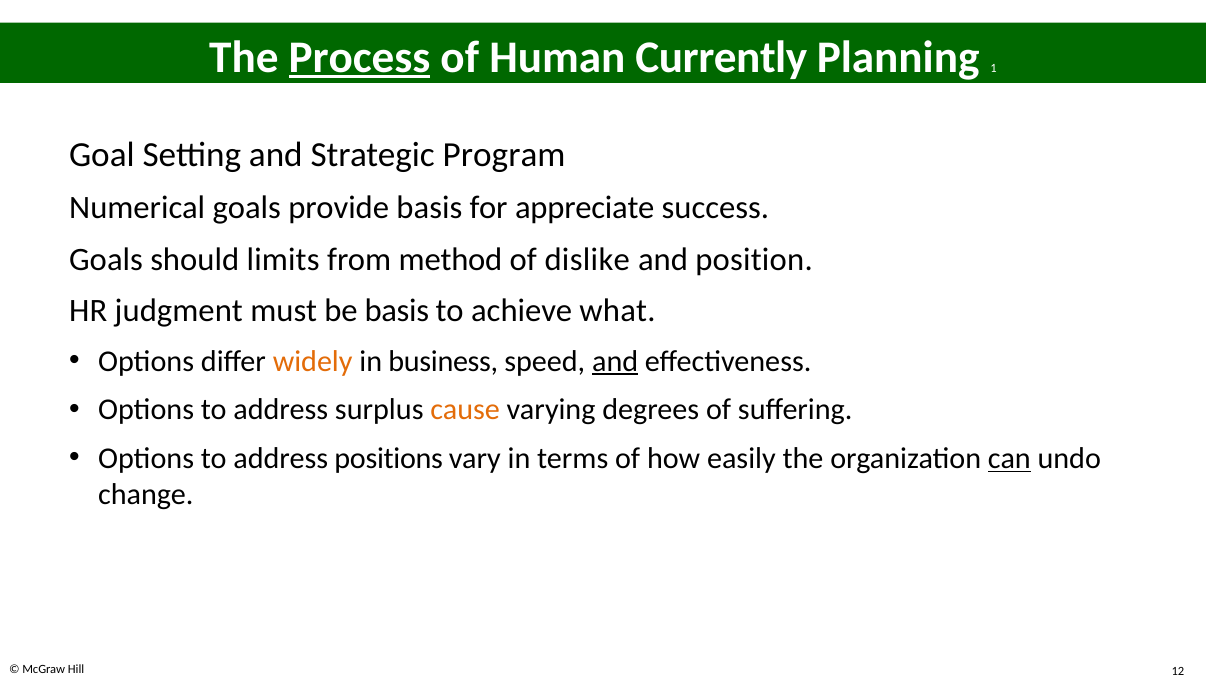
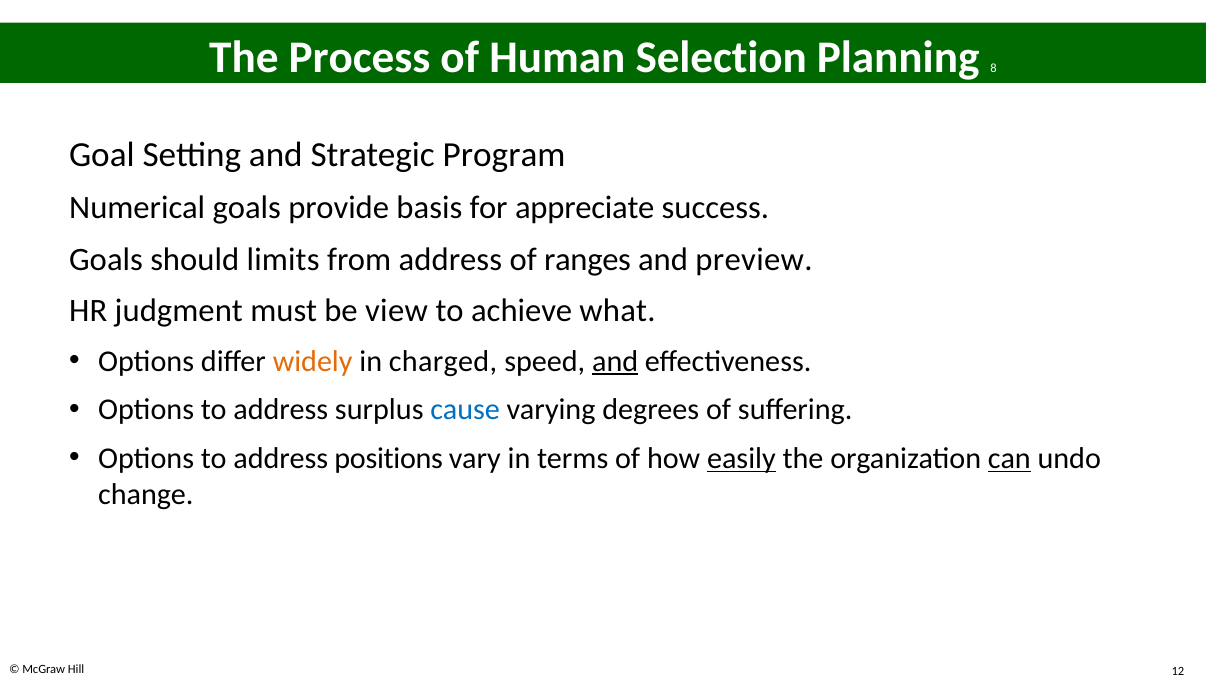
Process underline: present -> none (360, 57)
Currently: Currently -> Selection (721, 57)
1: 1 -> 8 (994, 68)
from method: method -> address (450, 260)
dislike: dislike -> ranges (588, 260)
position: position -> preview (754, 260)
be basis: basis -> view (397, 311)
business: business -> charged (443, 361)
cause colour: orange -> blue (465, 410)
easily underline: none -> present (741, 459)
